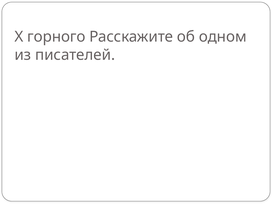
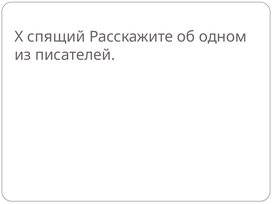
горного: горного -> спящий (56, 37)
